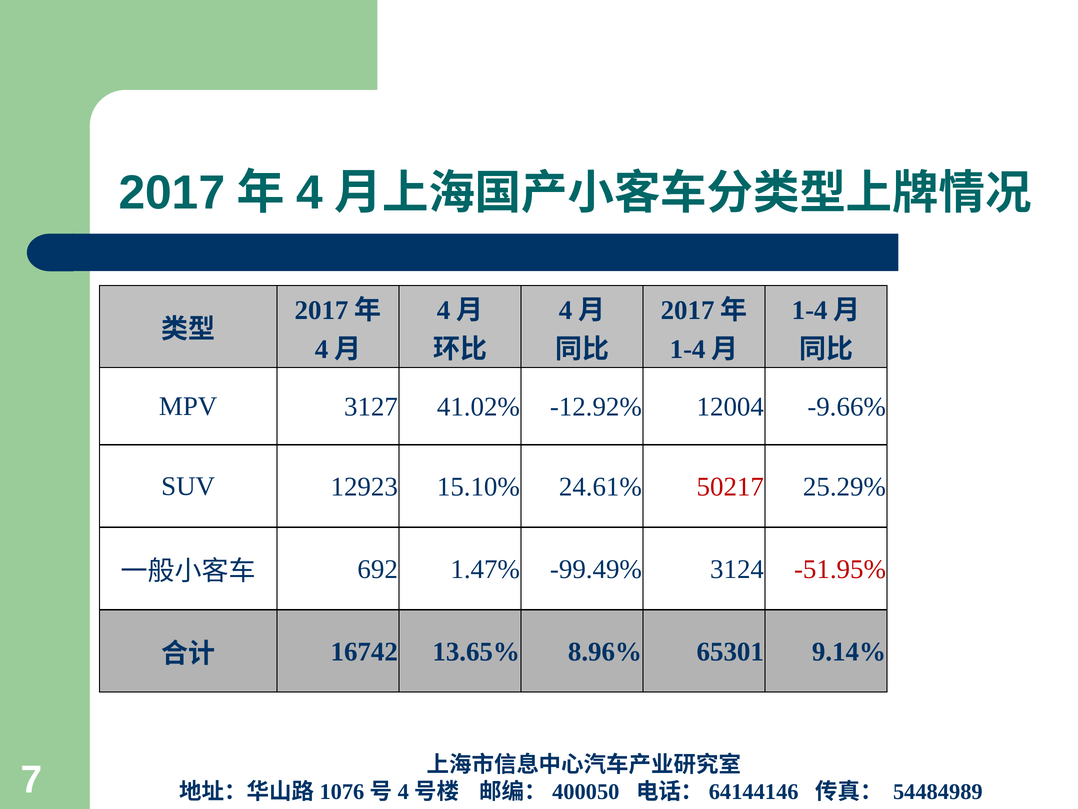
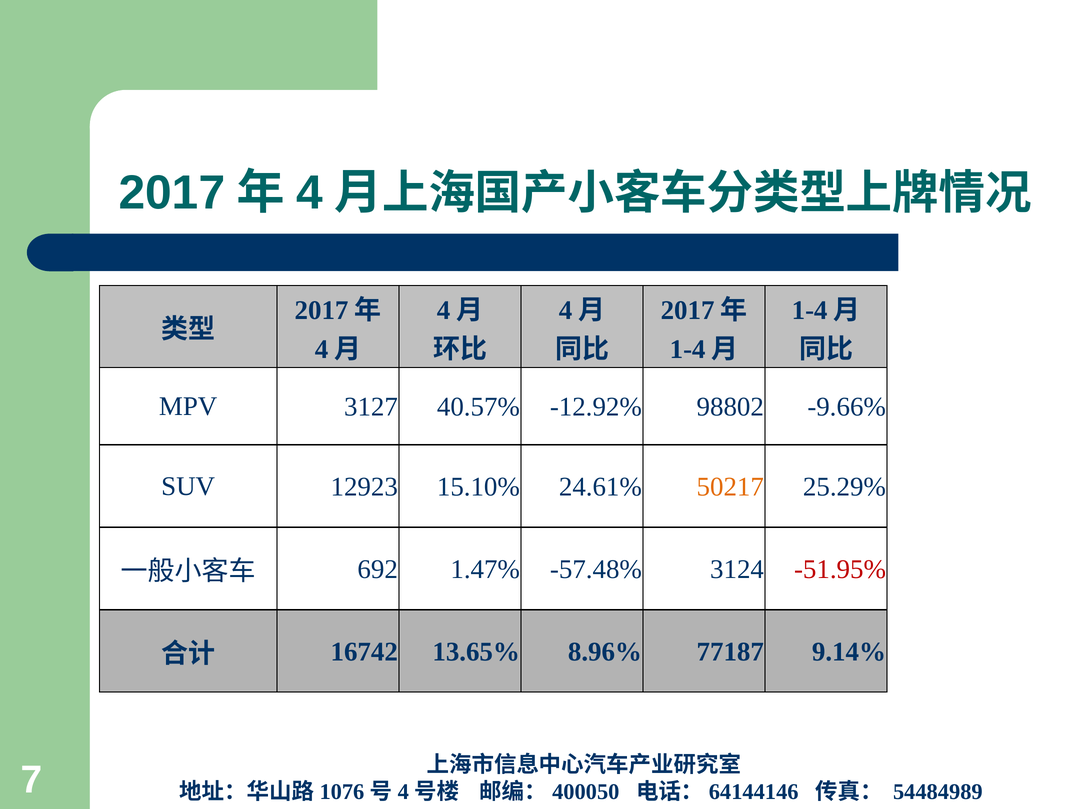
41.02%: 41.02% -> 40.57% (478, 407)
12004: 12004 -> 98802 (730, 407)
50217 colour: red -> orange (730, 487)
-99.49%: -99.49% -> -57.48% (596, 569)
65301: 65301 -> 77187 (730, 651)
